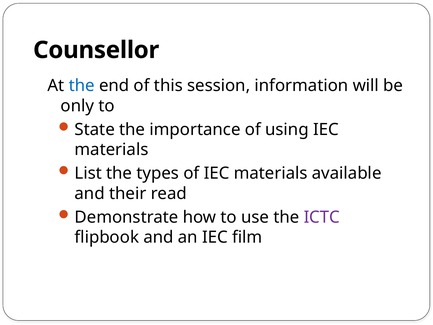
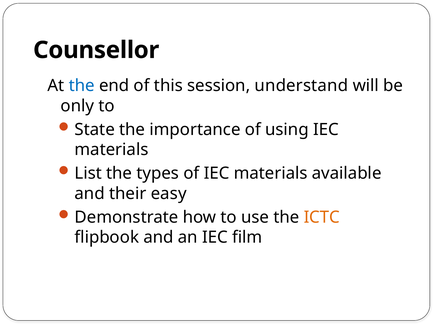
information: information -> understand (301, 86)
read: read -> easy (169, 193)
ICTC colour: purple -> orange (322, 217)
